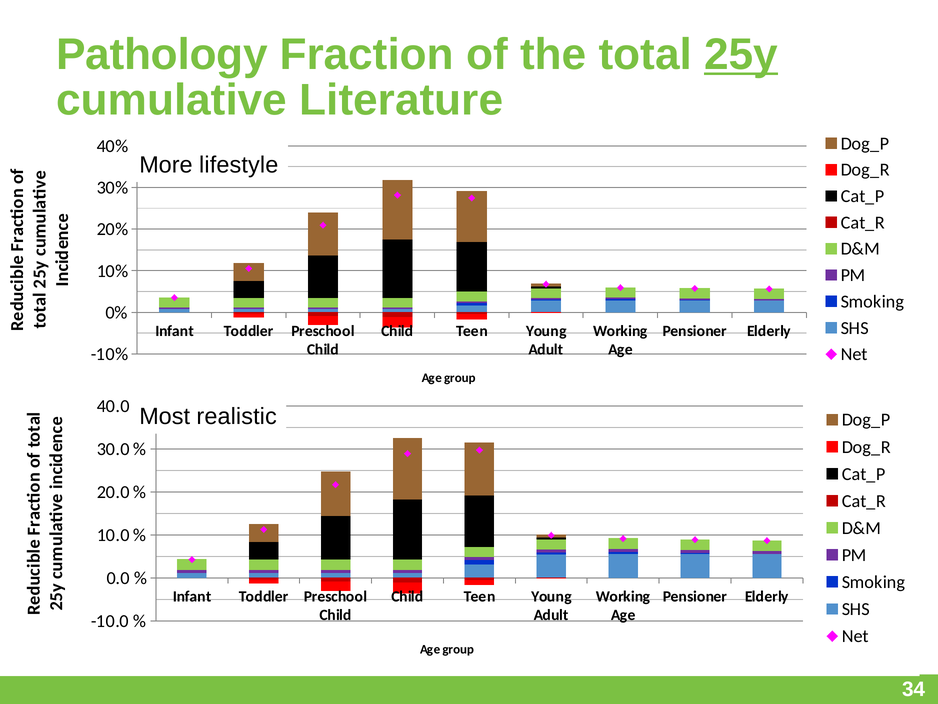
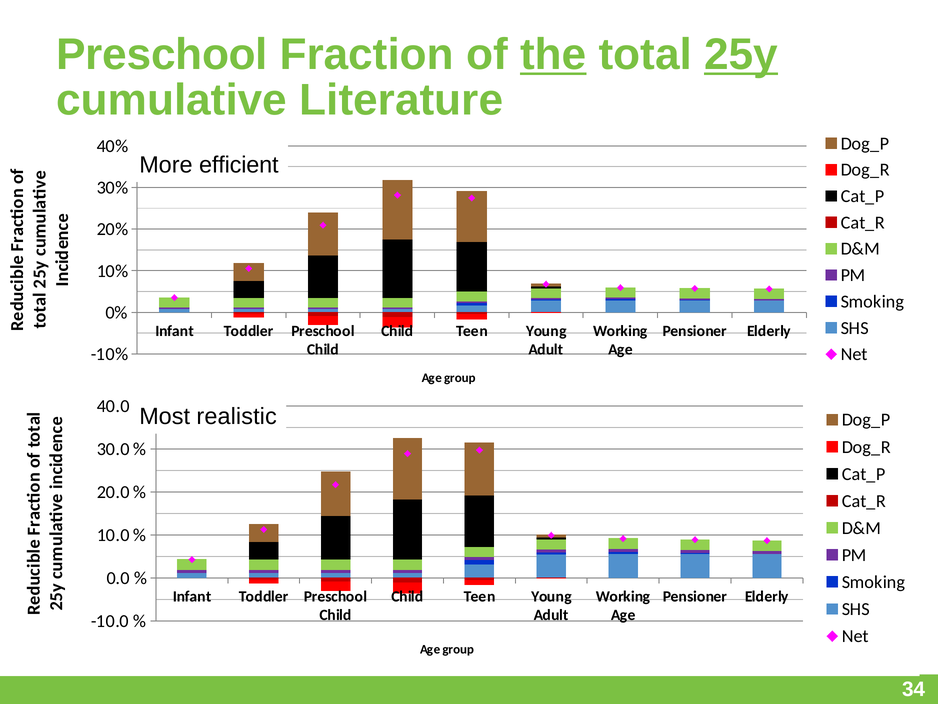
Pathology: Pathology -> Preschool (162, 55)
the underline: none -> present (553, 55)
lifestyle: lifestyle -> efficient (239, 165)
